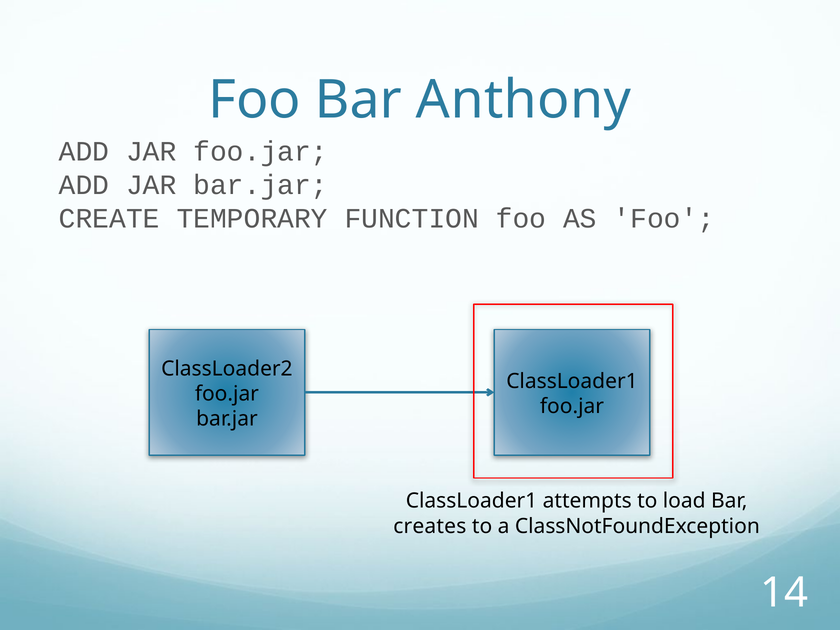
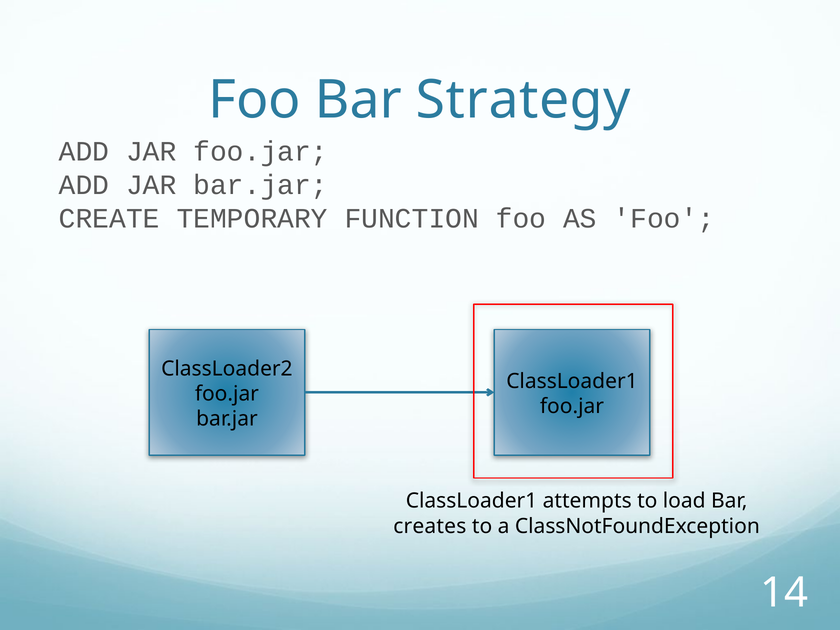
Anthony: Anthony -> Strategy (523, 100)
